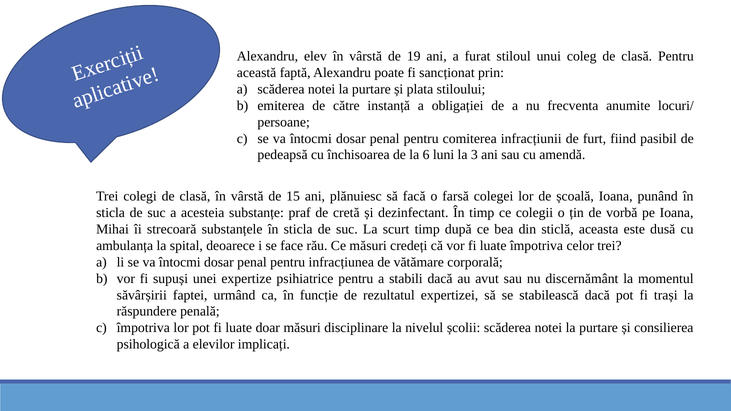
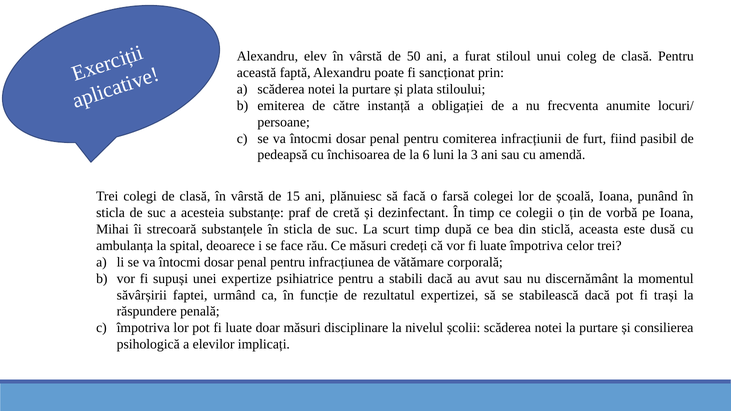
19: 19 -> 50 (414, 56)
